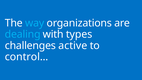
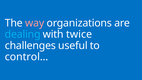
way colour: light blue -> pink (35, 23)
types: types -> twice (79, 34)
active: active -> useful (73, 46)
